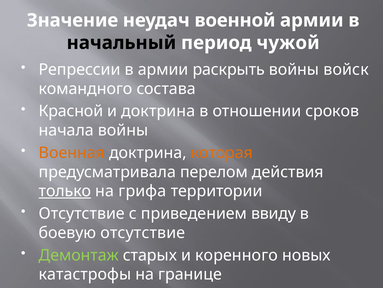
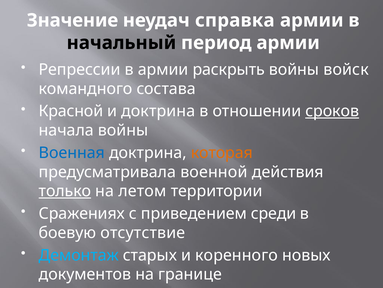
военной: военной -> справка (235, 20)
период чужой: чужой -> армии (288, 43)
сроков underline: none -> present (332, 111)
Военная colour: orange -> blue (72, 152)
перелом: перелом -> военной (214, 172)
грифа: грифа -> летом (142, 191)
Отсутствие: Отсутствие -> Сражениях (82, 213)
ввиду: ввиду -> среди (274, 213)
Демонтаж colour: light green -> light blue (79, 255)
катастрофы: катастрофы -> документов (85, 274)
